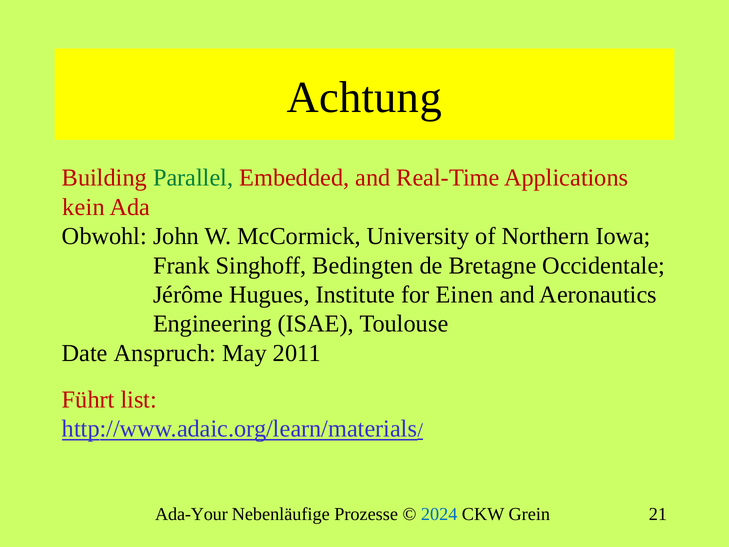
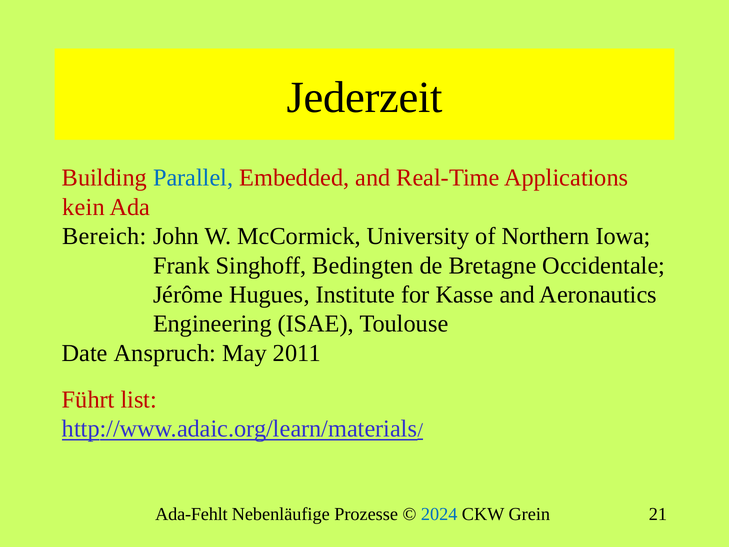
Achtung: Achtung -> Jederzeit (364, 97)
Parallel colour: green -> blue (193, 178)
Obwohl: Obwohl -> Bereich (104, 236)
Einen: Einen -> Kasse (465, 295)
Ada-Your: Ada-Your -> Ada-Fehlt (191, 514)
